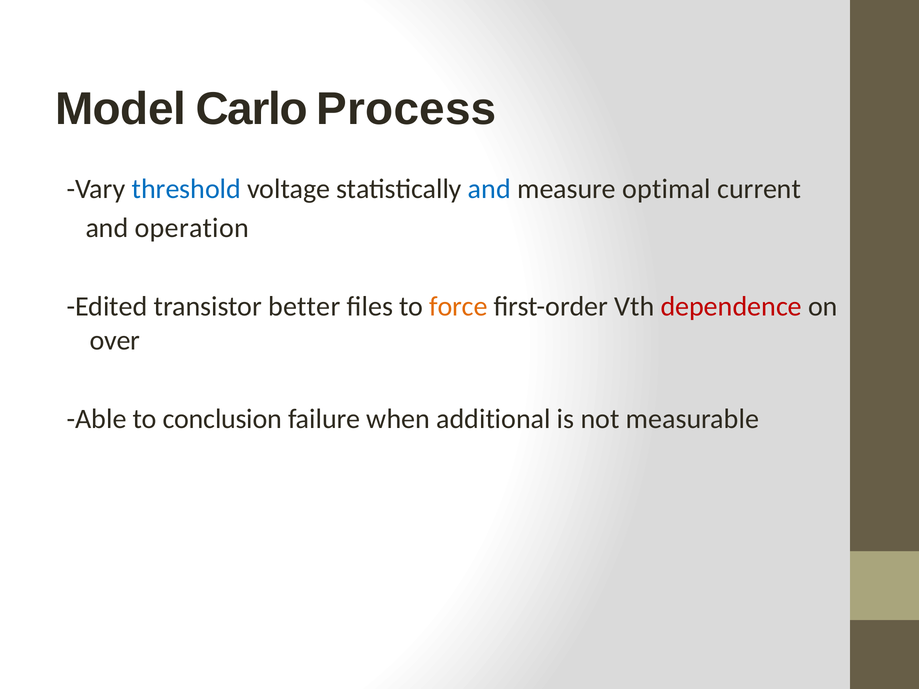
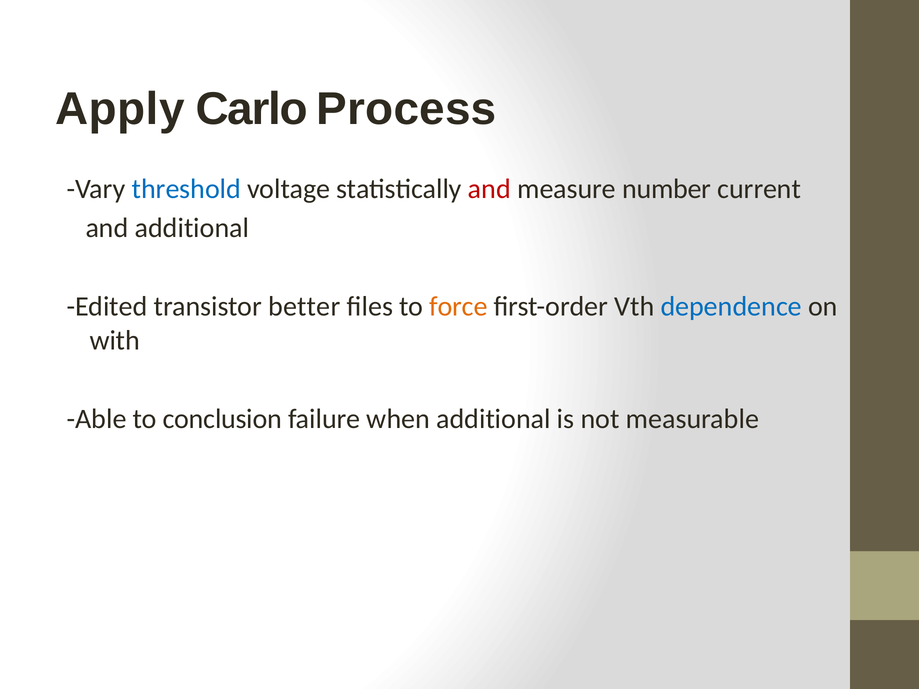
Model: Model -> Apply (120, 109)
and colour: blue -> red (489, 189)
optimal: optimal -> number (667, 189)
and operation: operation -> additional (192, 228)
dependence colour: red -> blue (731, 307)
over: over -> with (115, 340)
